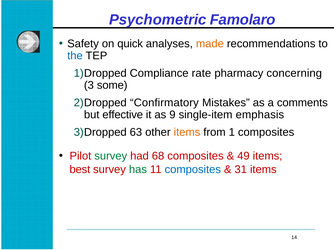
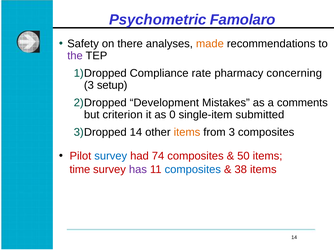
quick: quick -> there (130, 44)
the colour: blue -> purple (75, 56)
some: some -> setup (112, 85)
Confirmatory: Confirmatory -> Development (164, 103)
effective: effective -> criterion (123, 115)
9: 9 -> 0 (172, 115)
emphasis: emphasis -> submitted (260, 115)
63: 63 -> 14 (136, 133)
from 1: 1 -> 3 (232, 133)
survey colour: green -> blue (111, 156)
68: 68 -> 74 (158, 156)
49: 49 -> 50 (243, 156)
best: best -> time (80, 170)
has colour: green -> purple (138, 170)
31: 31 -> 38 (241, 170)
